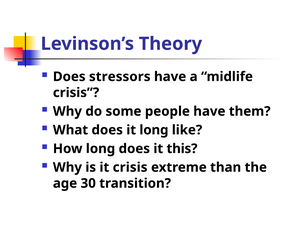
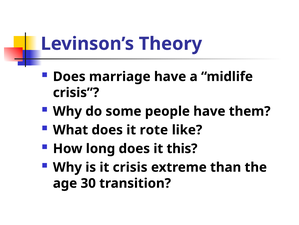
stressors: stressors -> marriage (120, 76)
it long: long -> rote (154, 130)
